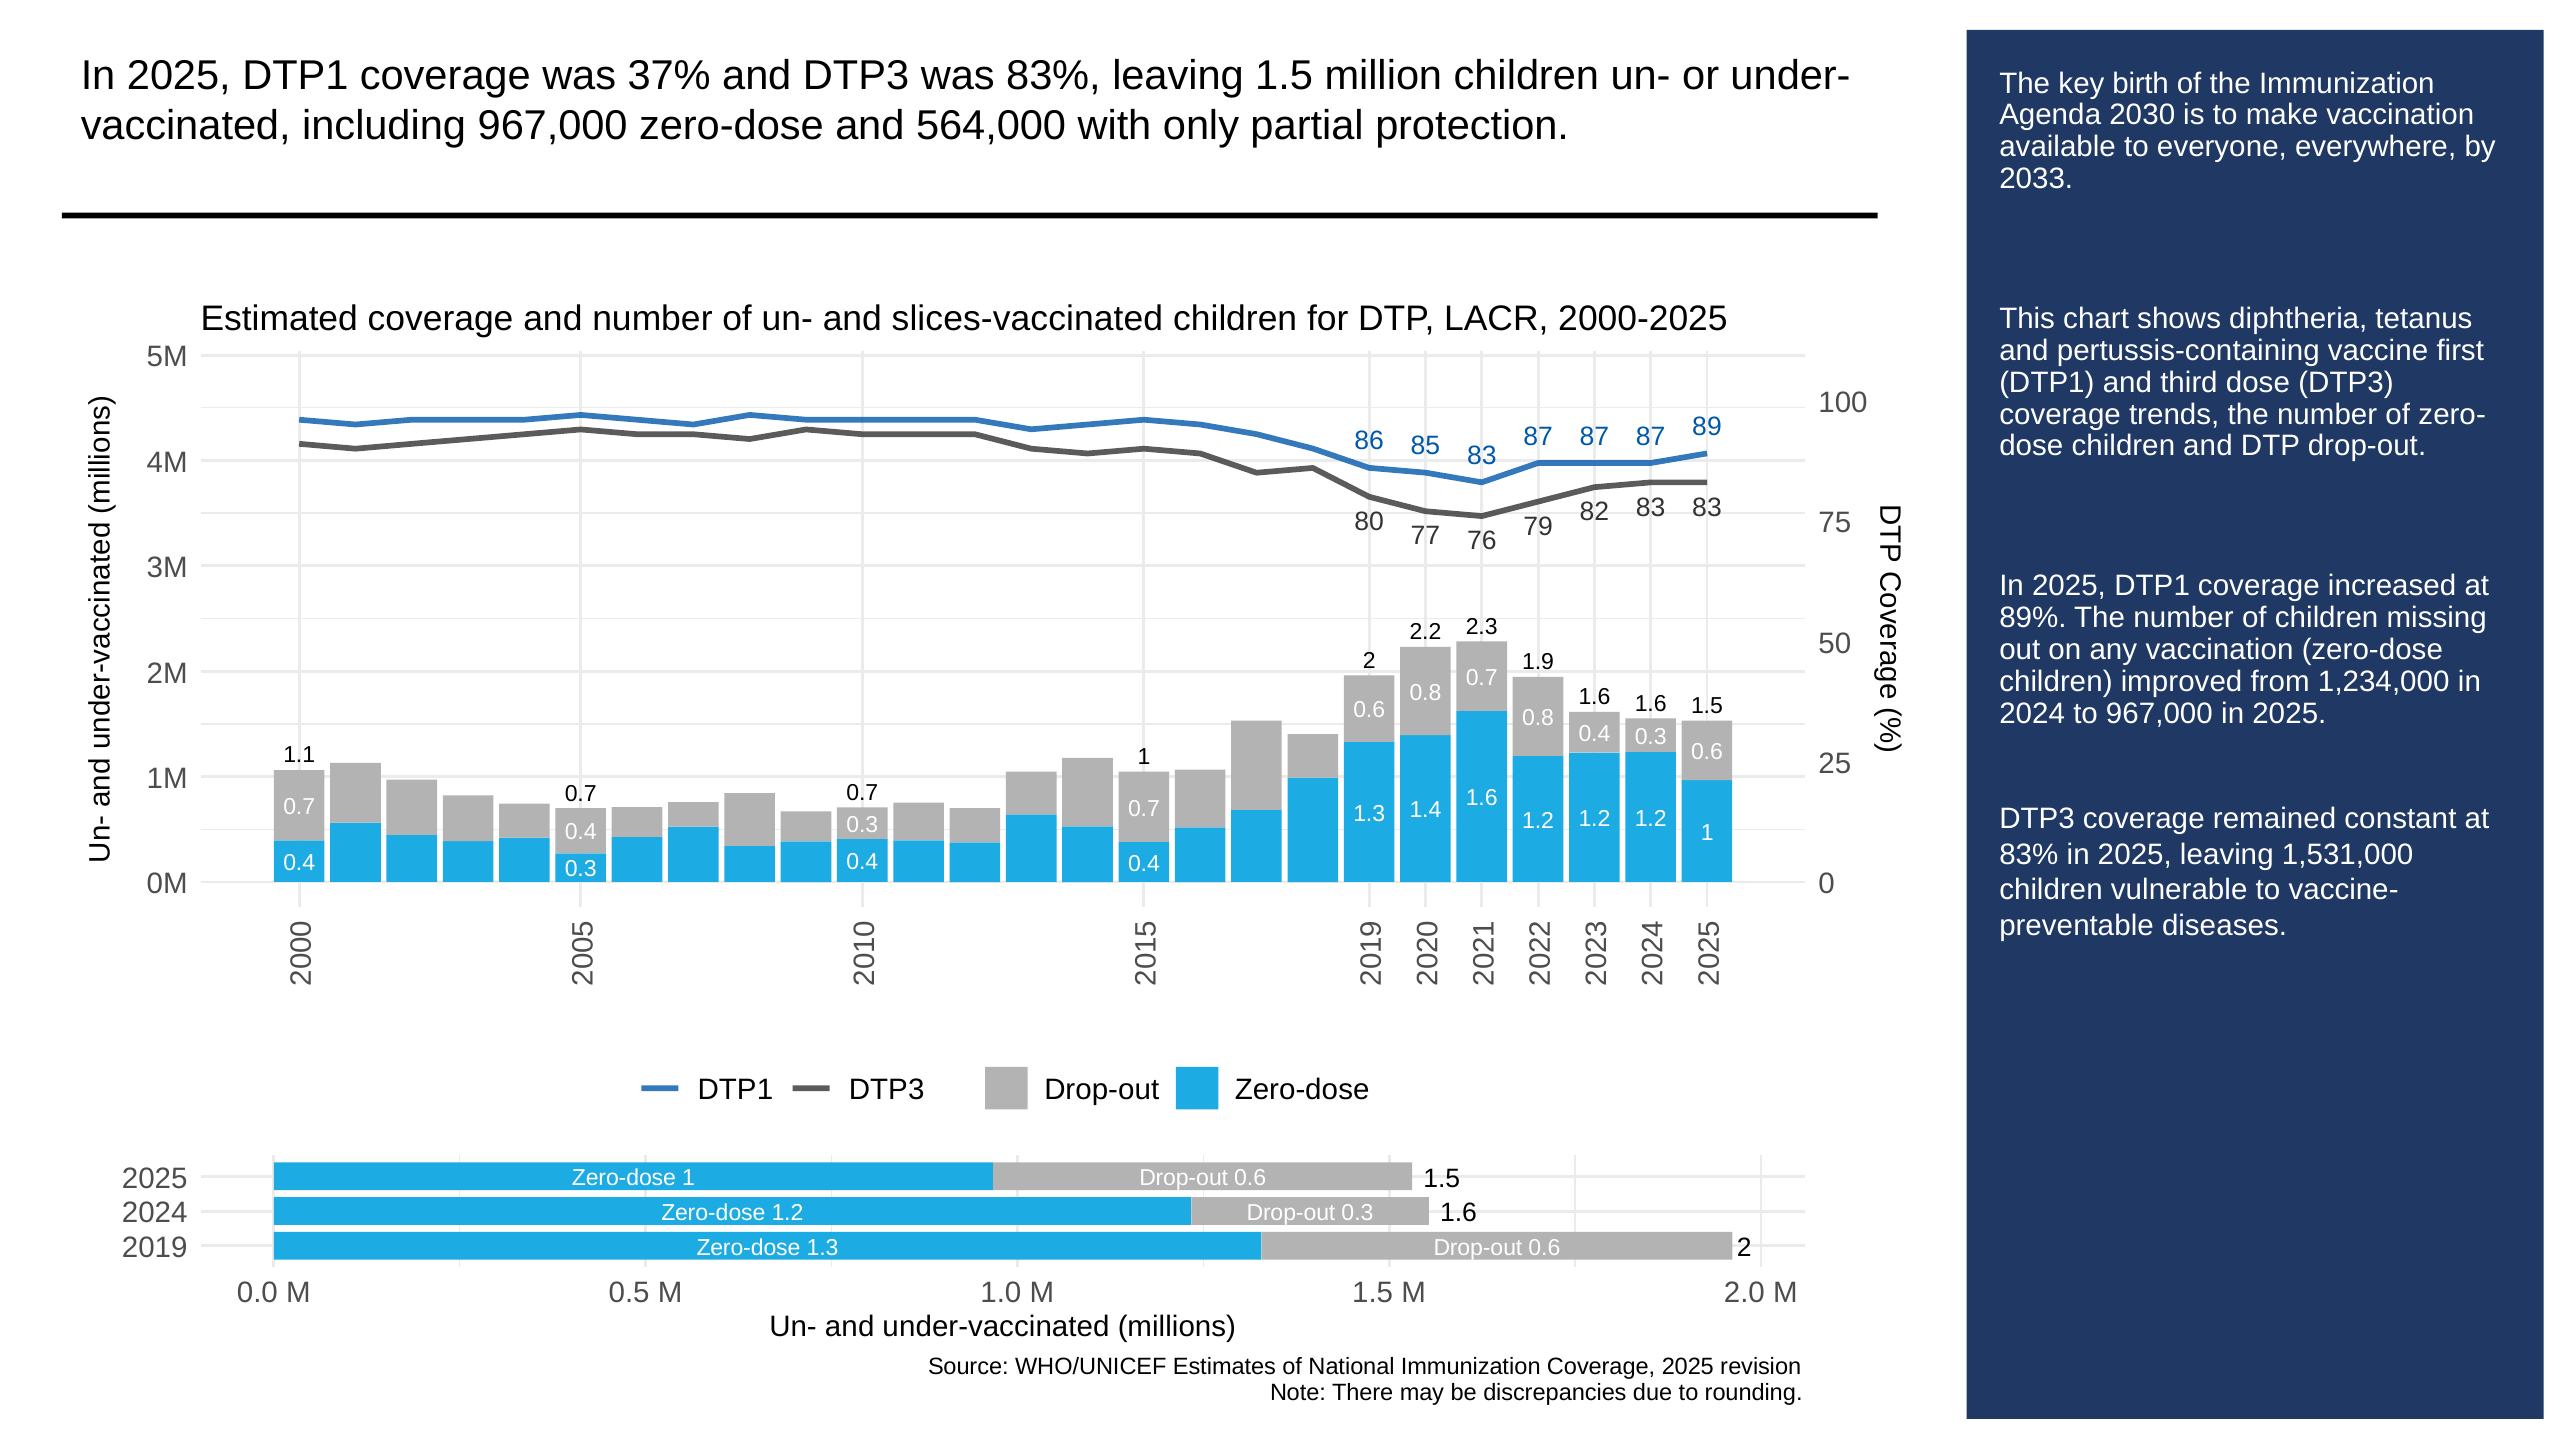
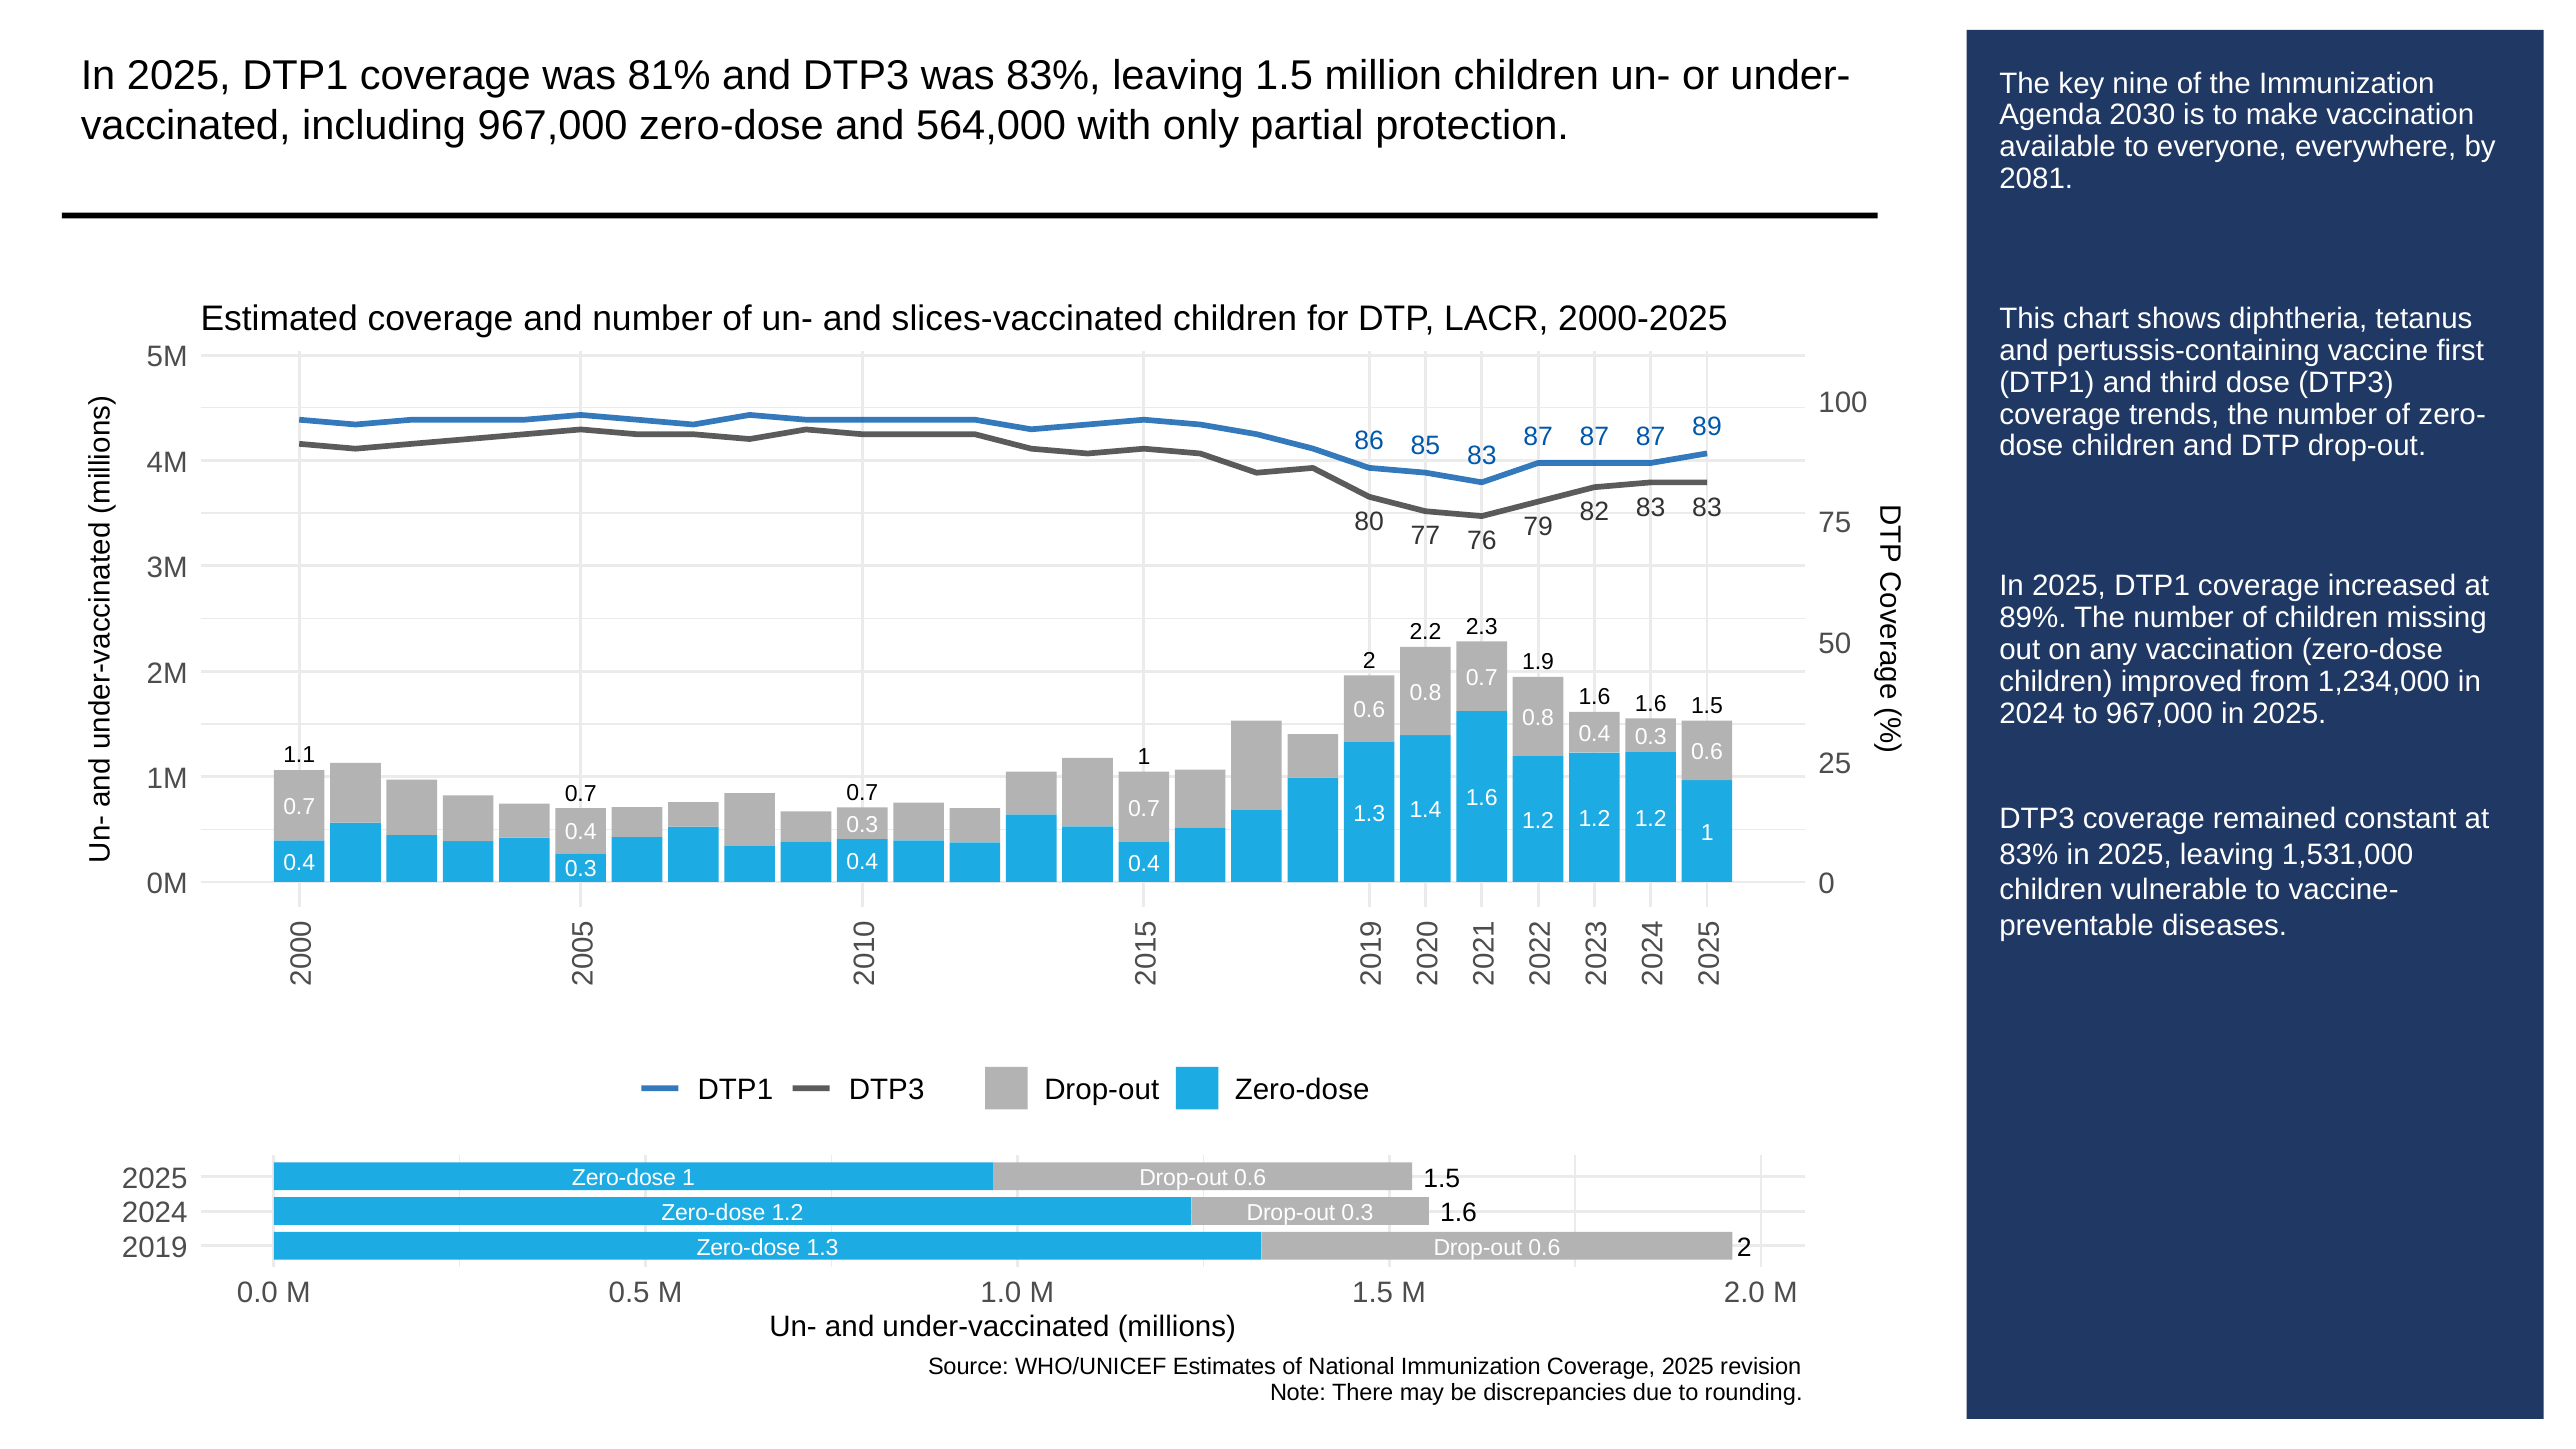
37%: 37% -> 81% (669, 76)
birth: birth -> nine (2140, 83)
2033: 2033 -> 2081 (2036, 179)
